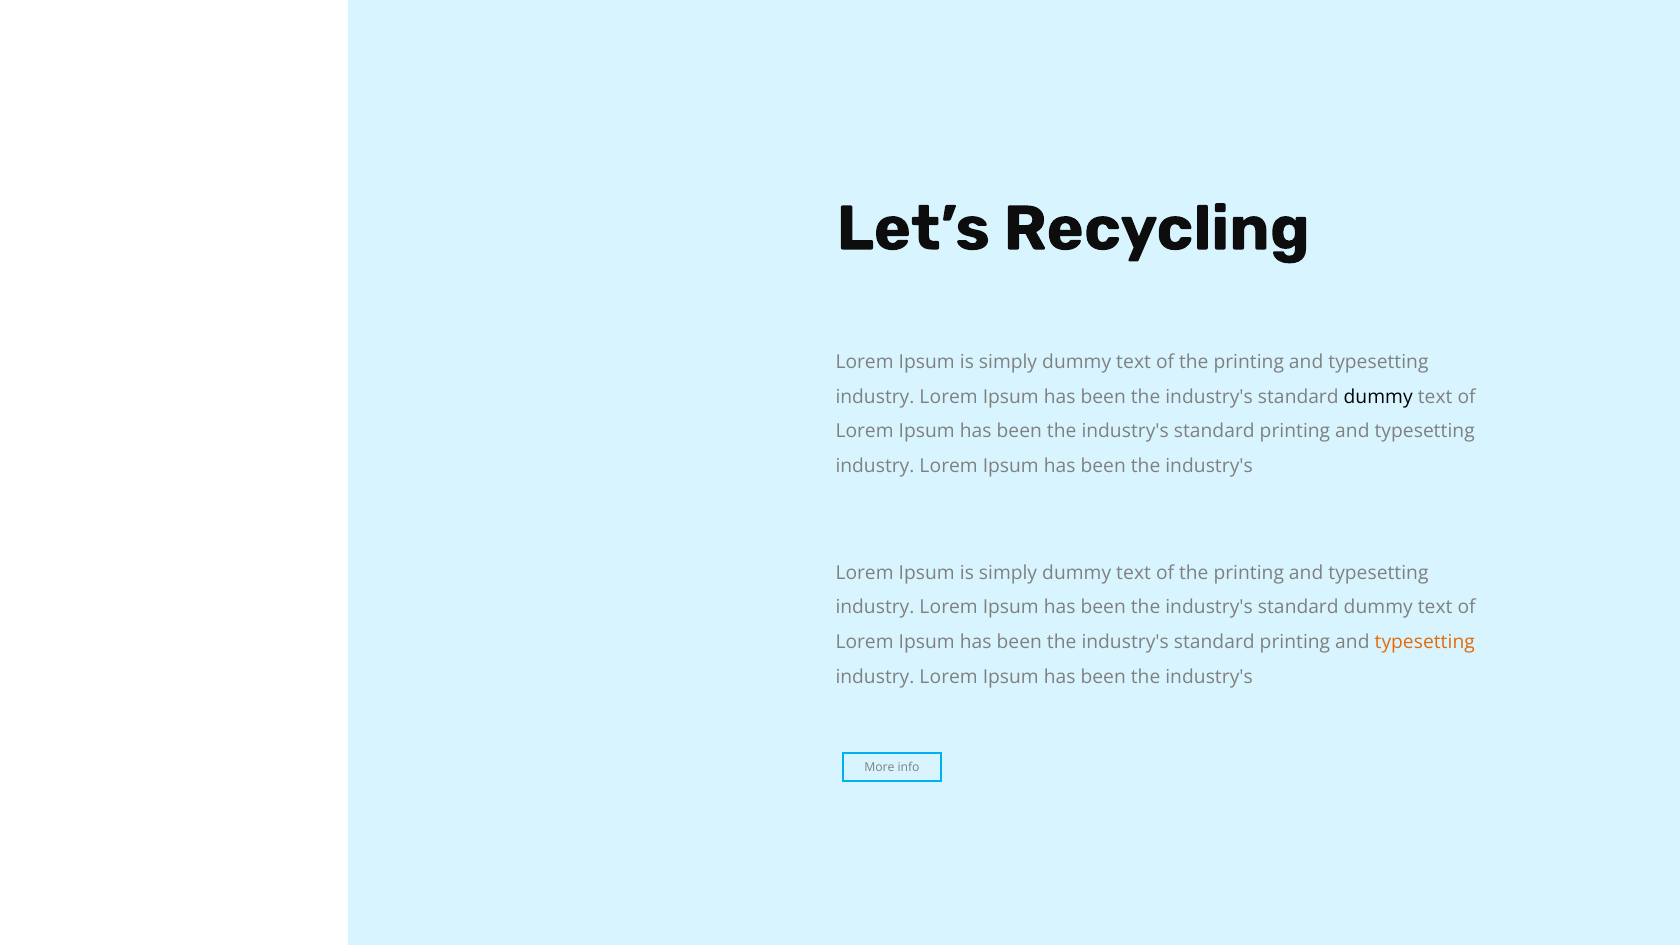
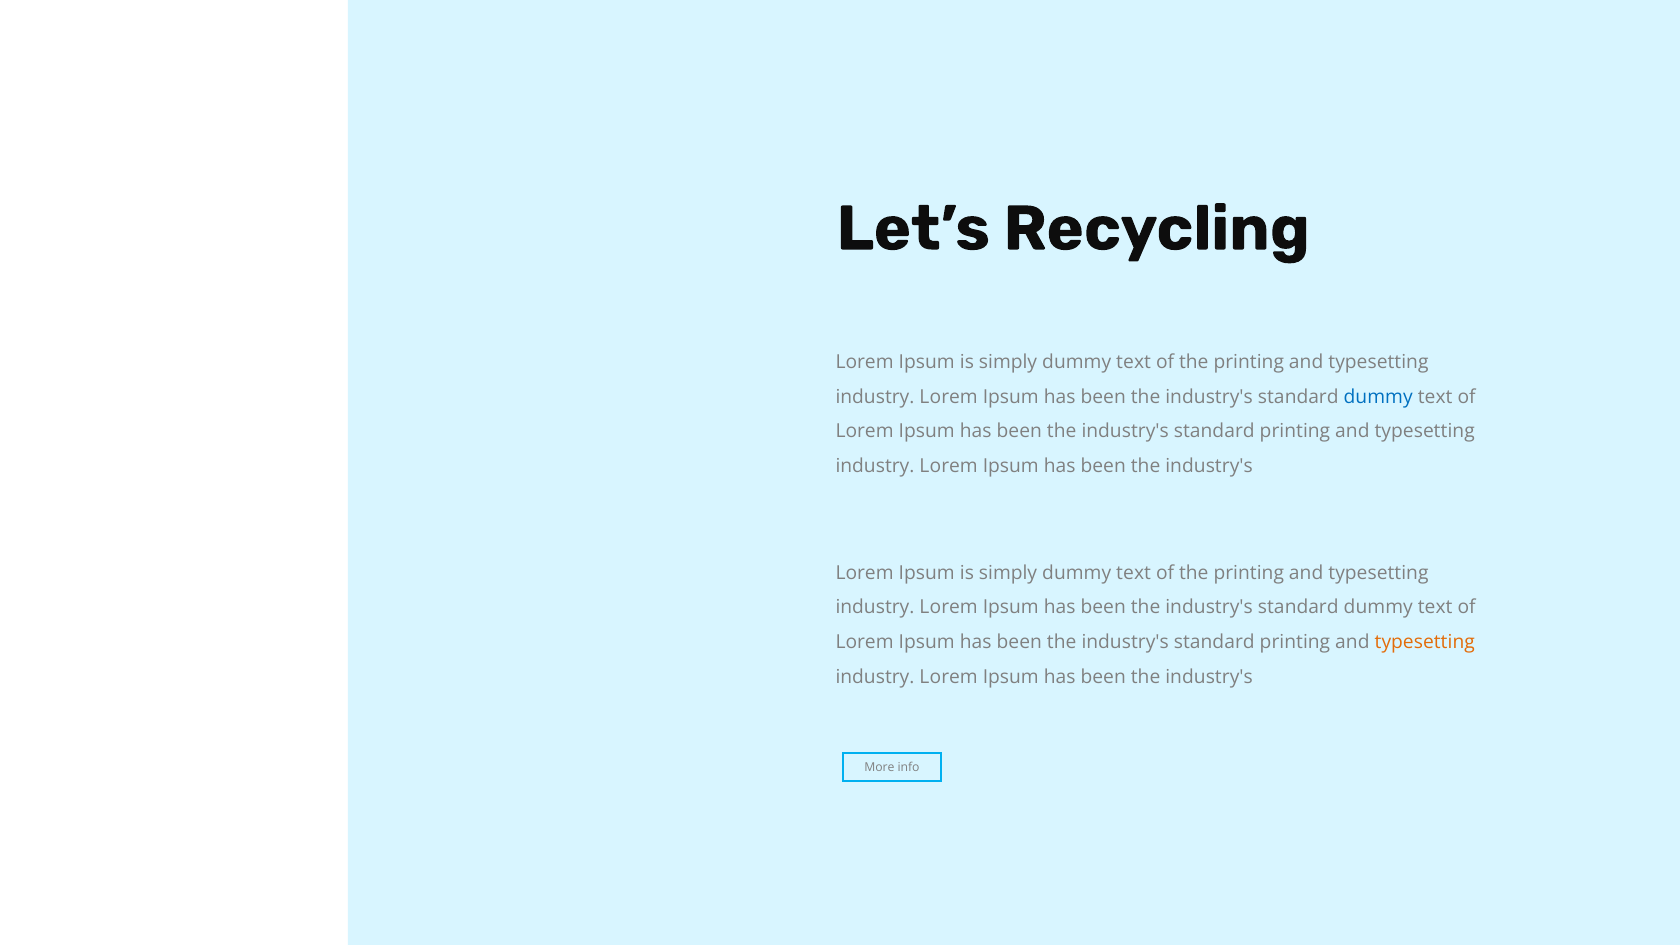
dummy colour: black -> blue (1378, 397)
